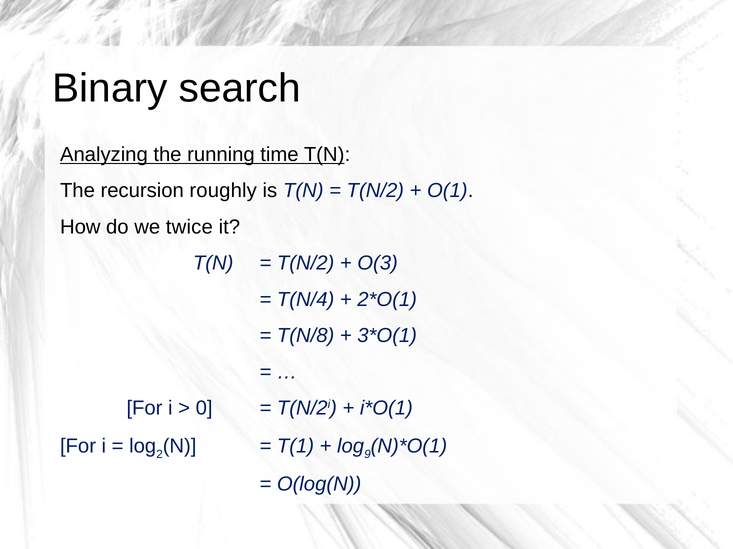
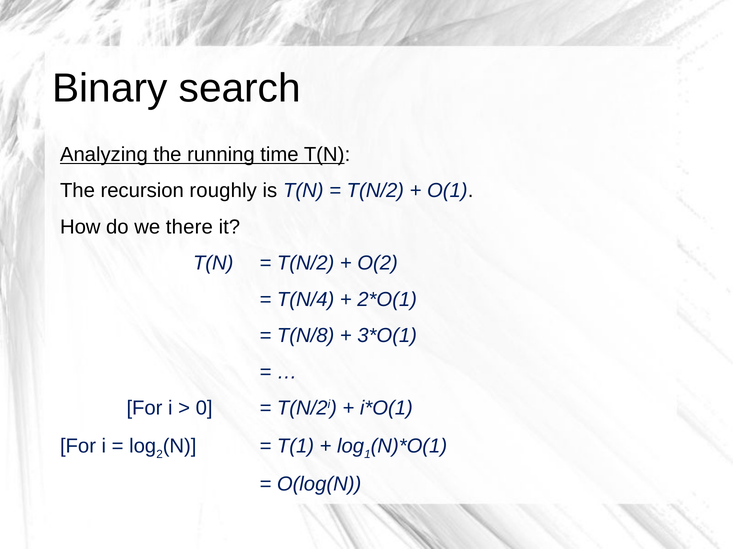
twice: twice -> there (189, 227)
O(3: O(3 -> O(2 (378, 264)
9: 9 -> 1 (368, 455)
